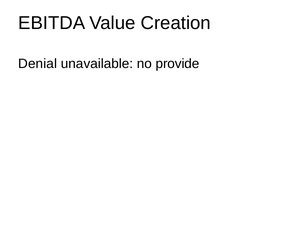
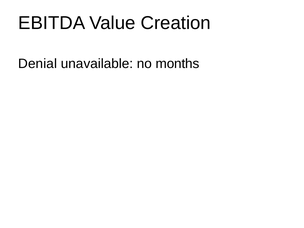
provide: provide -> months (177, 64)
